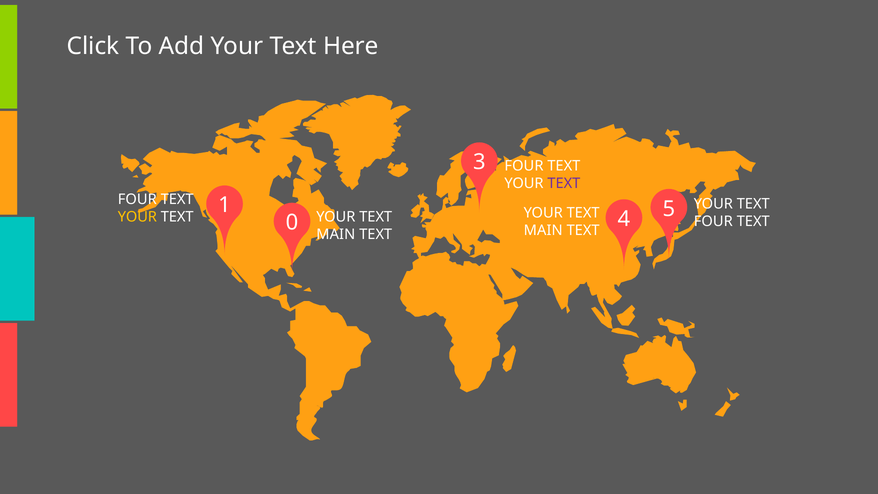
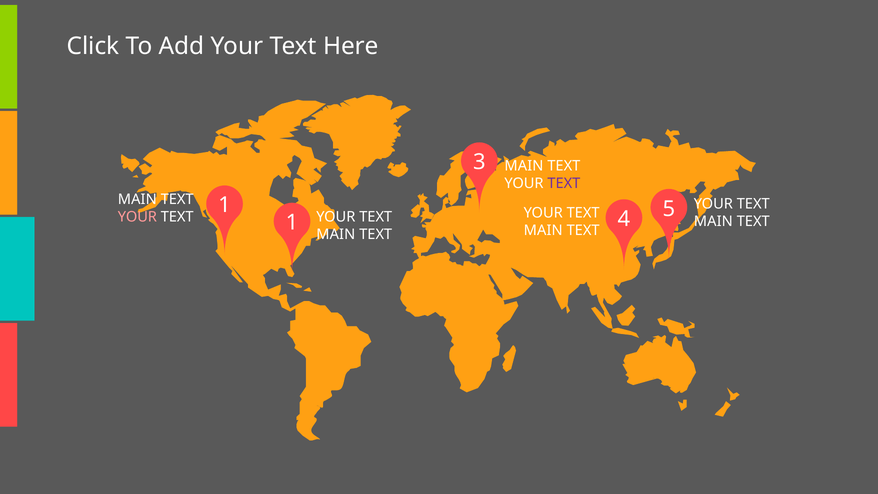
3 FOUR: FOUR -> MAIN (524, 166)
FOUR: FOUR -> MAIN (137, 199)
YOUR colour: yellow -> pink (137, 217)
TEXT 0: 0 -> 1 (292, 222)
FOUR: FOUR -> MAIN (713, 221)
